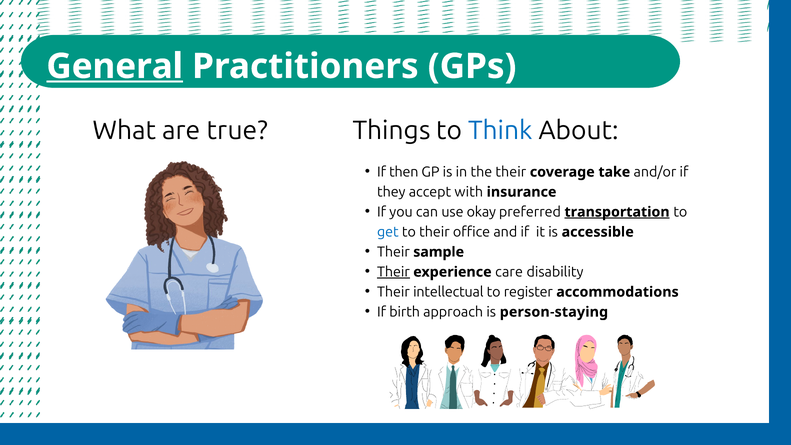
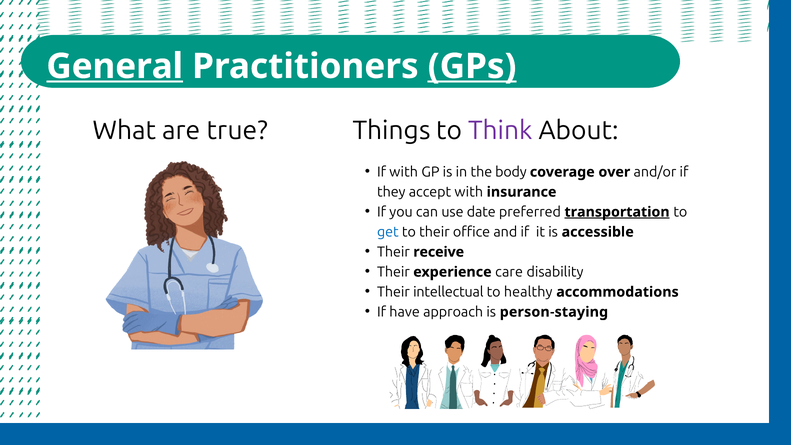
GPs underline: none -> present (472, 66)
Think colour: blue -> purple (500, 131)
If then: then -> with (404, 172)
the their: their -> body (511, 172)
take: take -> over (614, 172)
okay: okay -> date (481, 212)
sample: sample -> receive (439, 252)
Their underline: present -> none (393, 272)
register: register -> healthy (528, 292)
birth: birth -> have (405, 312)
